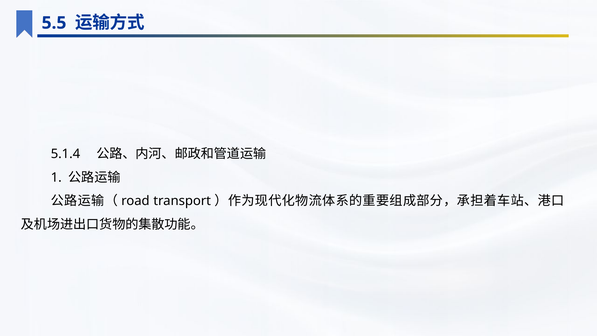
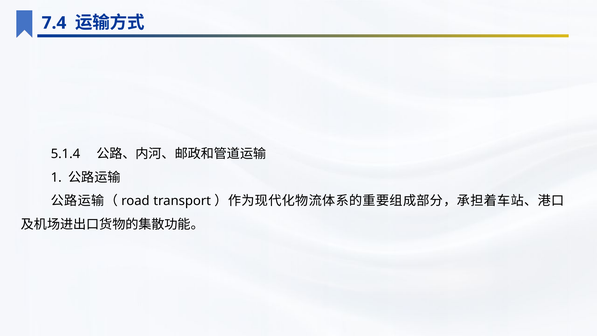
5.5: 5.5 -> 7.4 (54, 23)
